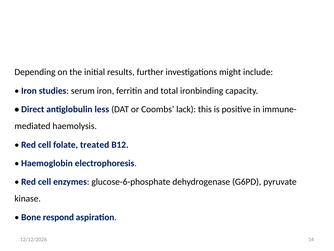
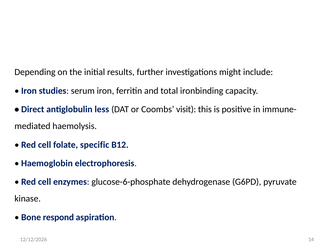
lack: lack -> visit (186, 109)
treated: treated -> specific (95, 144)
